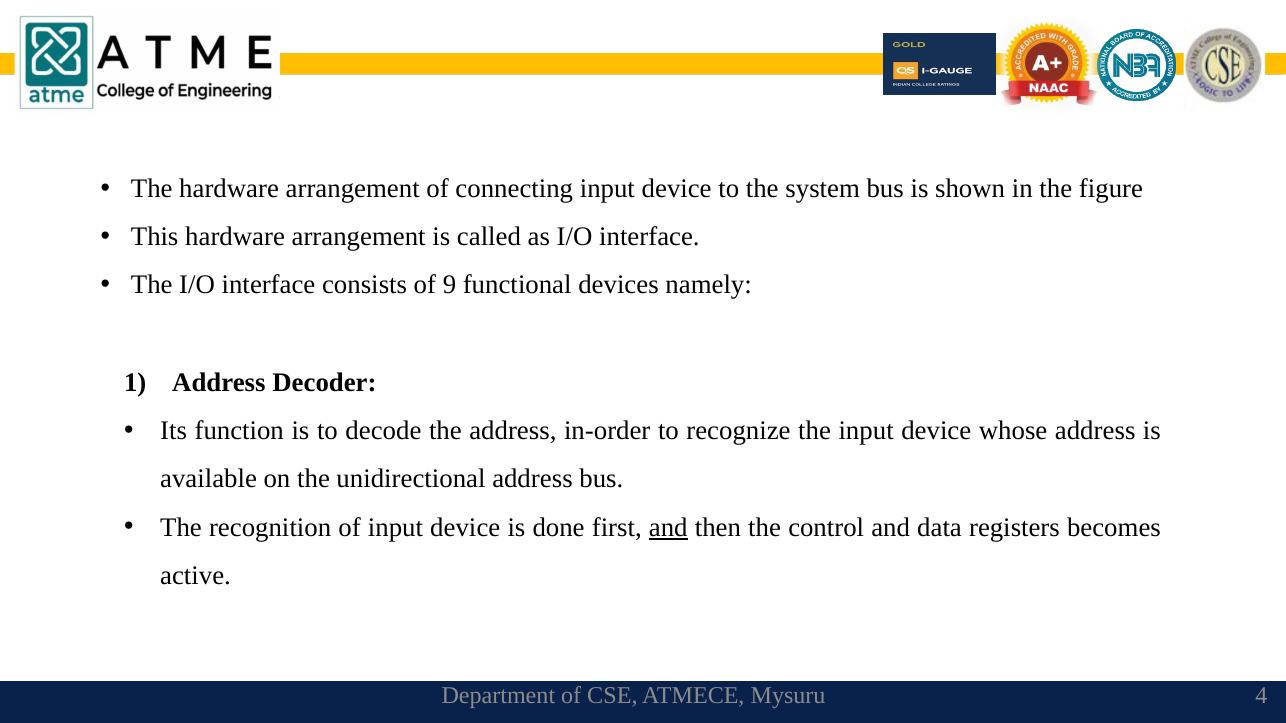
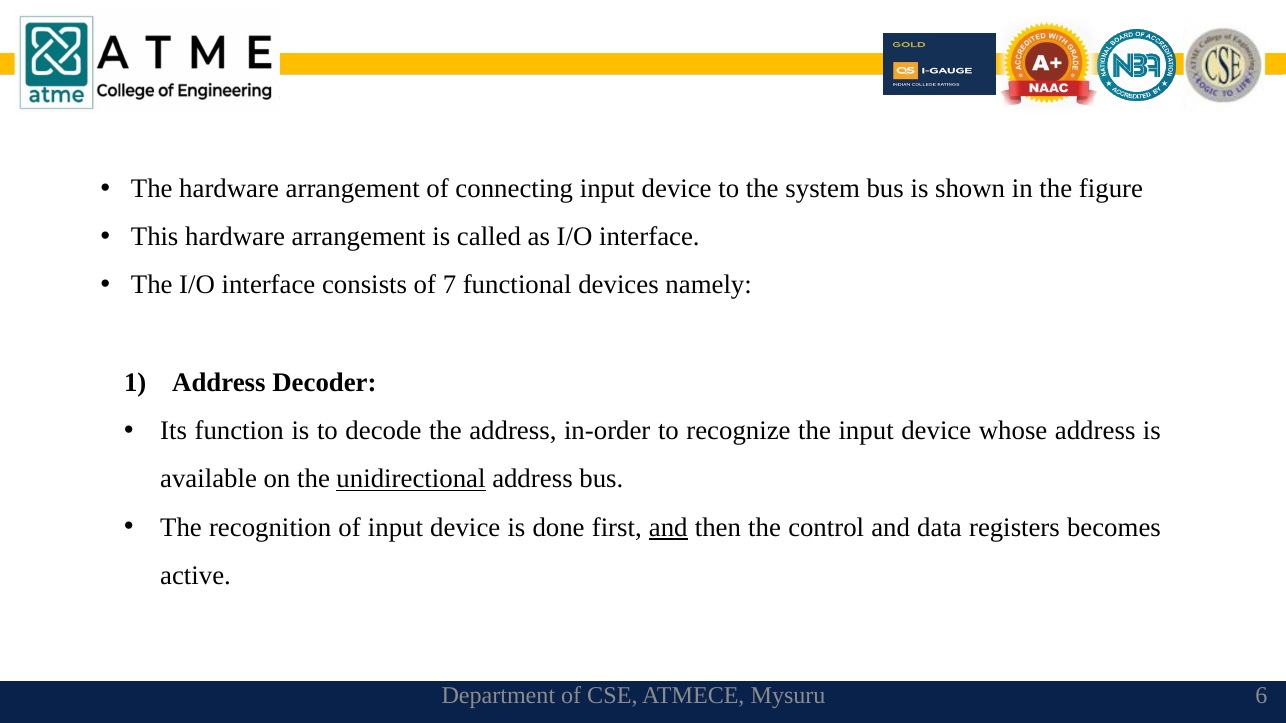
9: 9 -> 7 (450, 285)
unidirectional underline: none -> present (411, 479)
4: 4 -> 6 (1261, 696)
